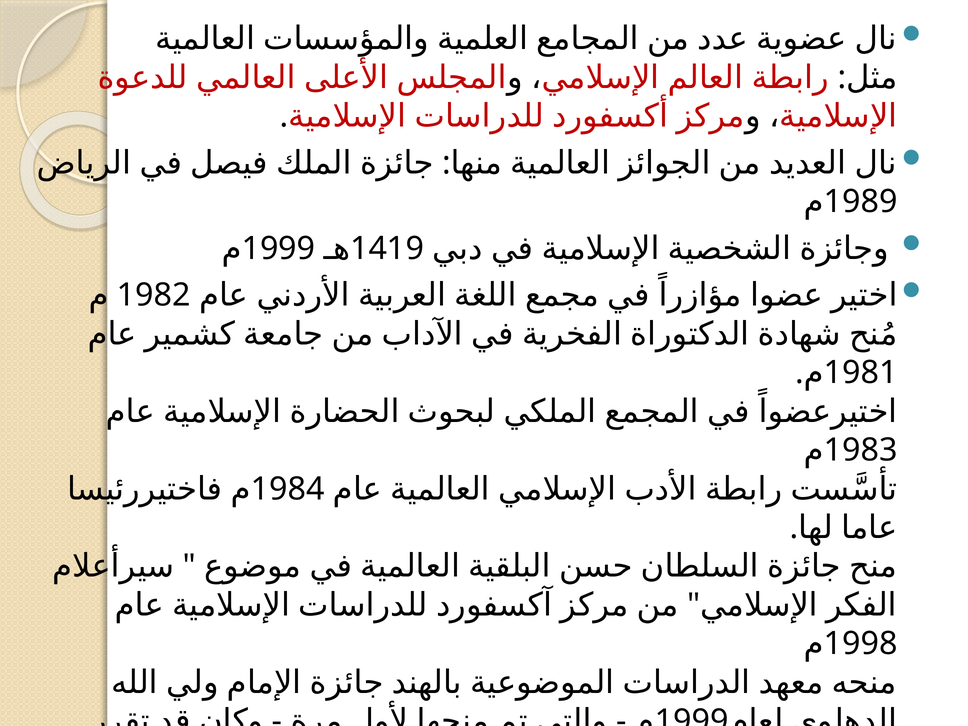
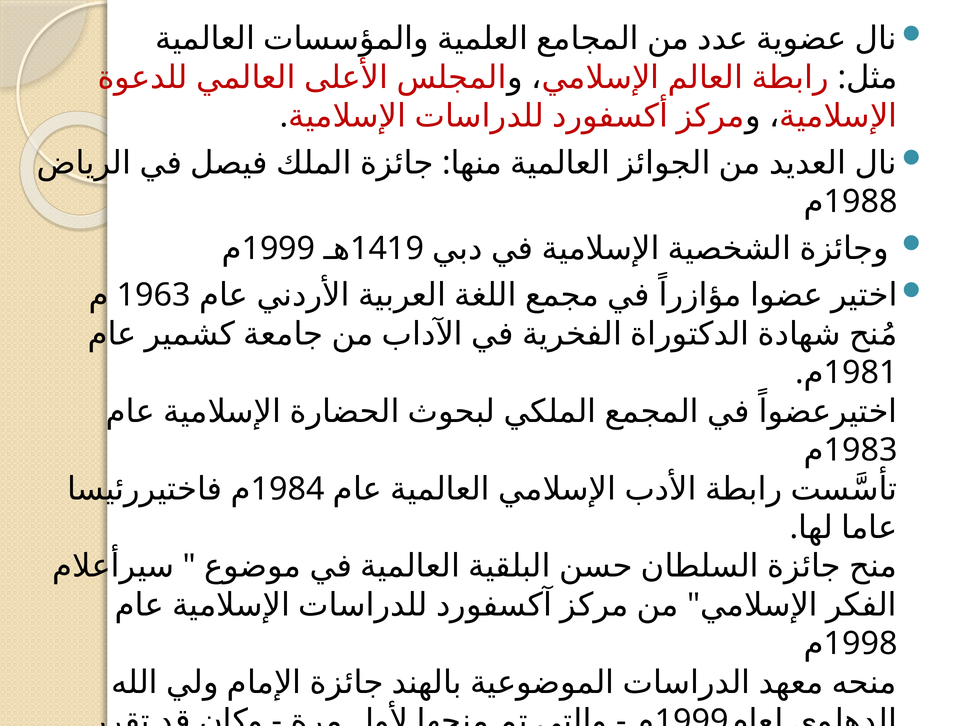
1989: 1989 -> 1988 (861, 202)
1982: 1982 -> 1963 (154, 295)
